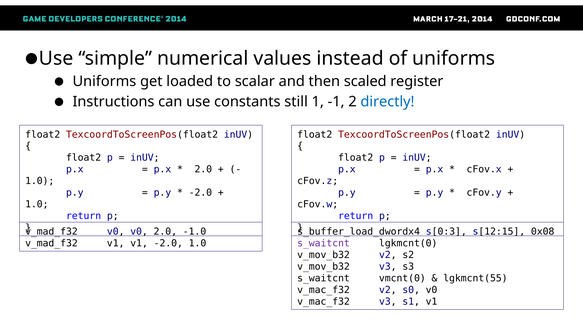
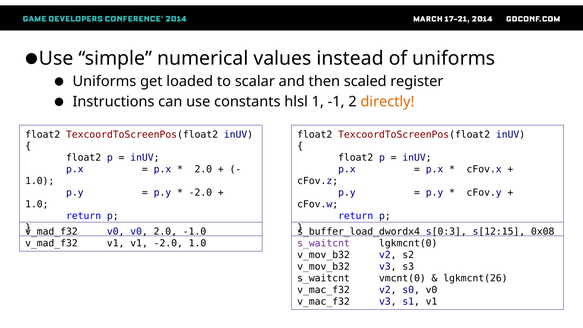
still: still -> hlsl (296, 102)
directly colour: blue -> orange (387, 102)
lgkmcnt(55: lgkmcnt(55 -> lgkmcnt(26 (475, 278)
